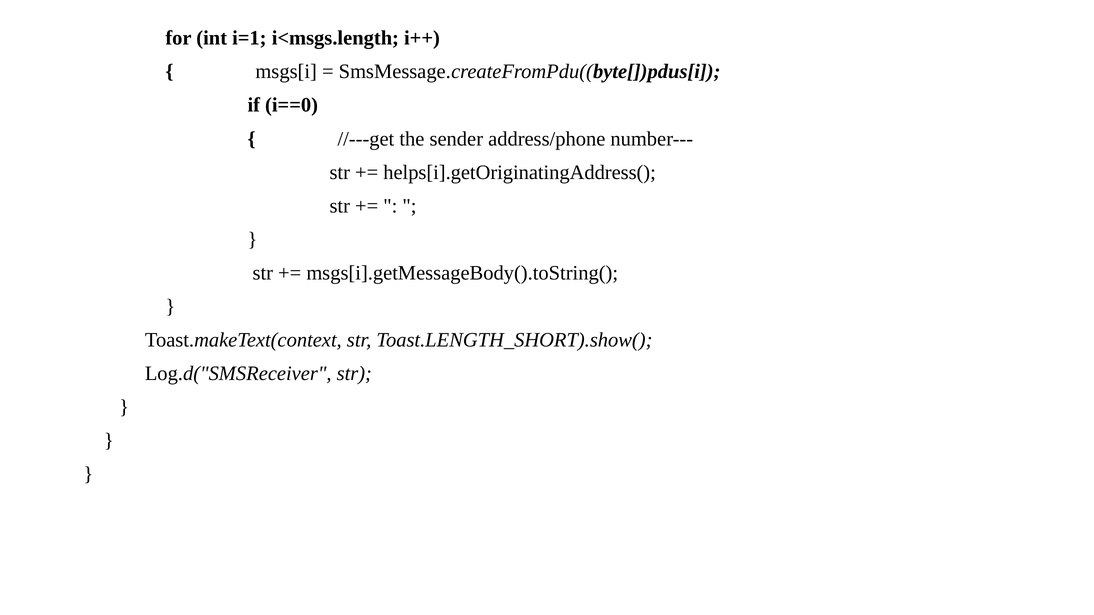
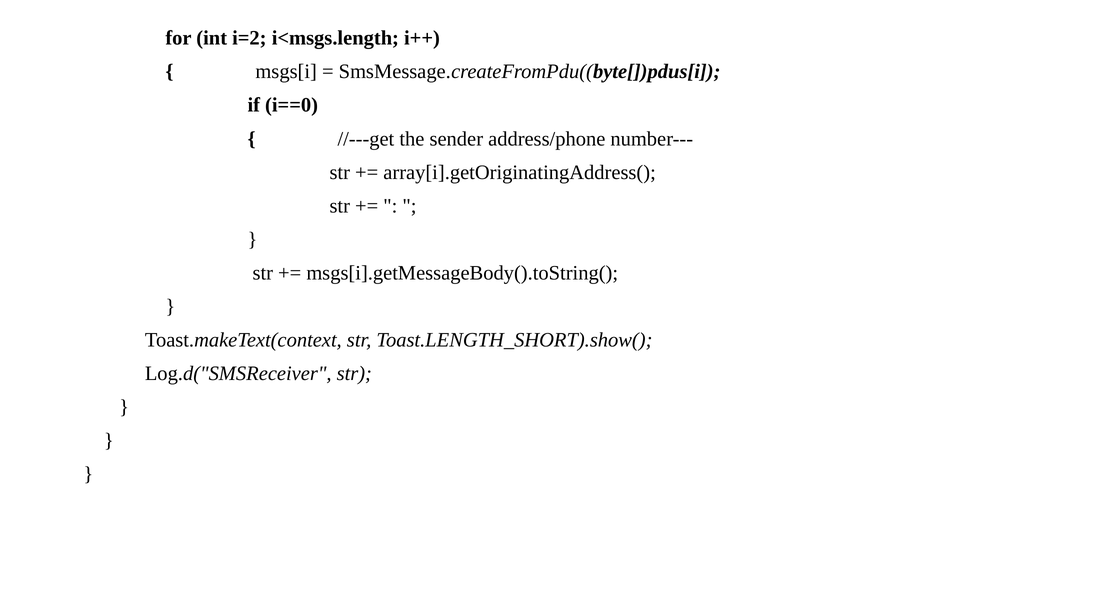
i=1: i=1 -> i=2 (249, 38)
helps[i].getOriginatingAddress(: helps[i].getOriginatingAddress( -> array[i].getOriginatingAddress( (520, 172)
